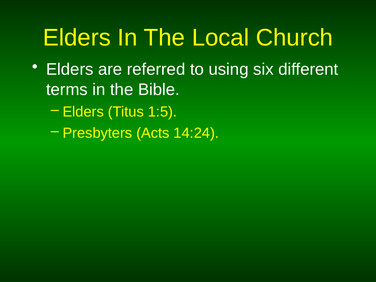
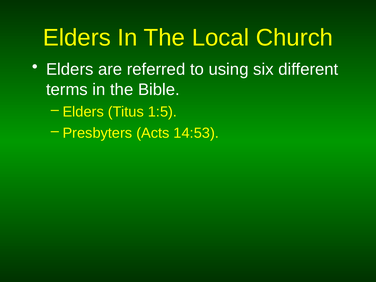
14:24: 14:24 -> 14:53 (196, 133)
